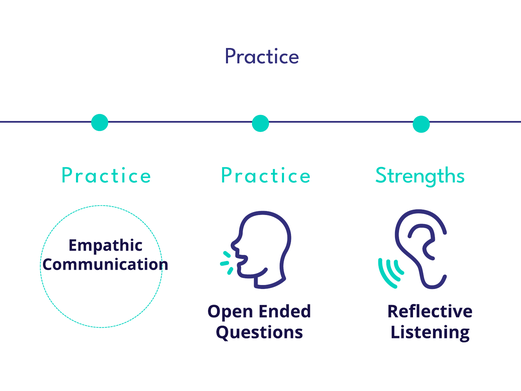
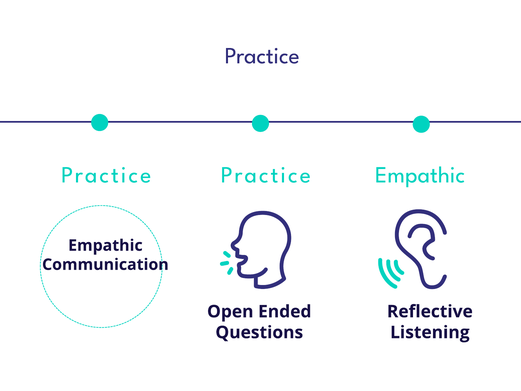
Practice Practice Strengths: Strengths -> Empathic (420, 175)
